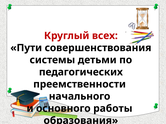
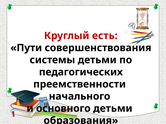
всех: всех -> есть (105, 36)
основного работы: работы -> детьми (113, 109)
